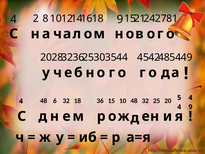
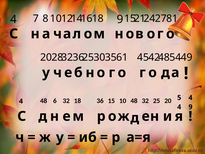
2: 2 -> 7 (36, 19)
44: 44 -> 61 (122, 57)
